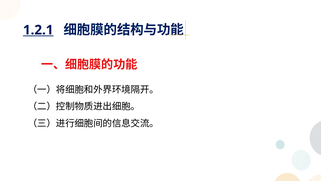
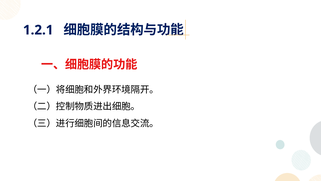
1.2.1 underline: present -> none (38, 30)
